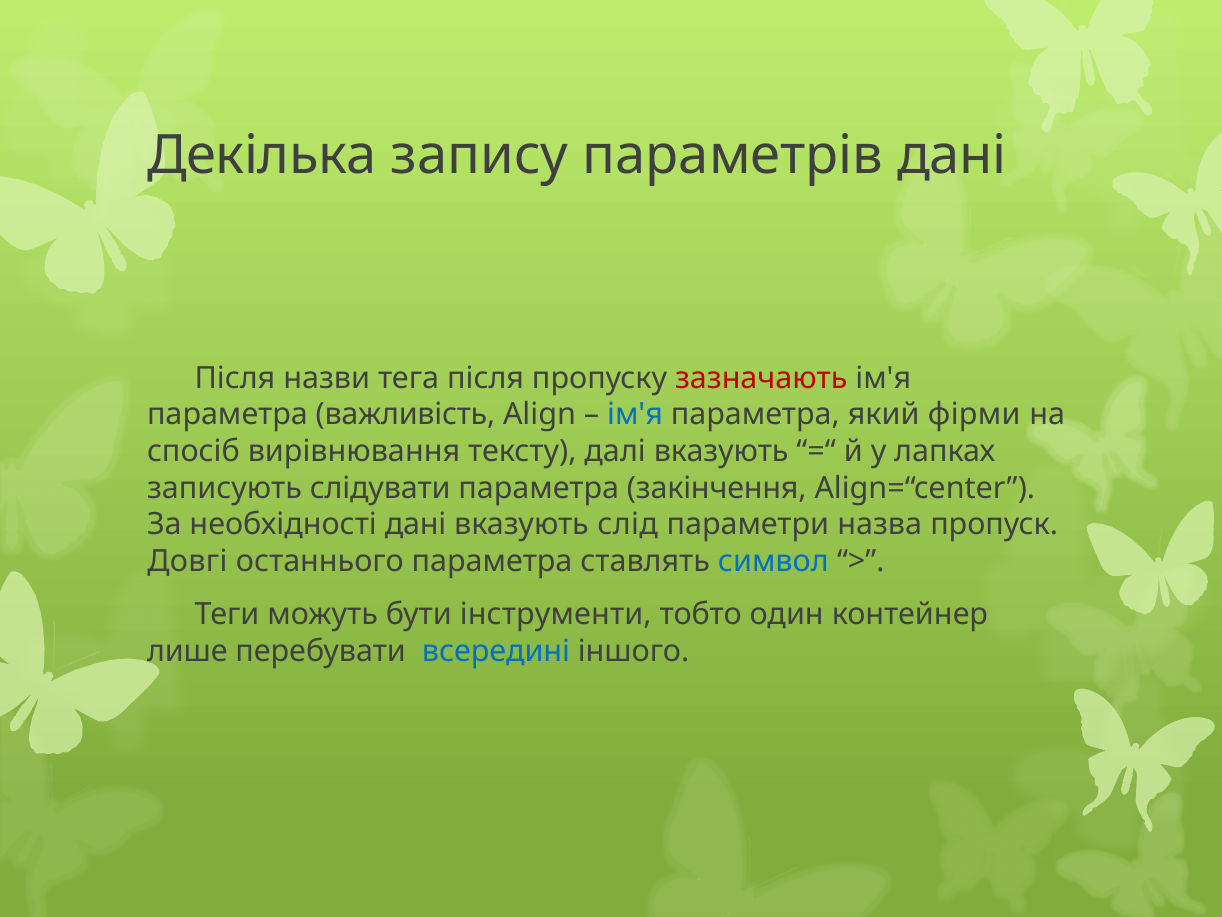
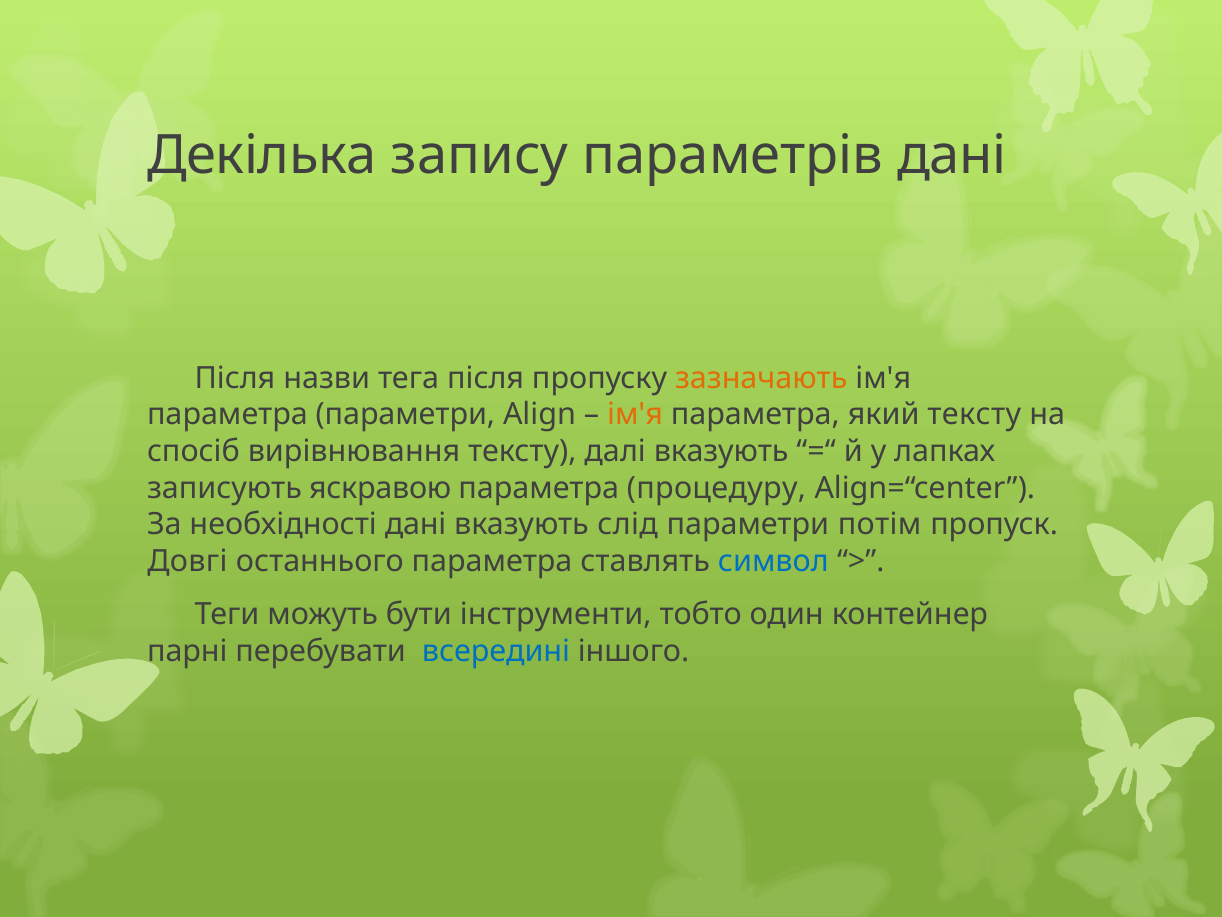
зазначають colour: red -> orange (761, 378)
параметра важливість: важливість -> параметри (405, 415)
ім'я colour: blue -> orange (635, 415)
який фірми: фірми -> тексту (974, 415)
слідувати: слідувати -> яскравою (380, 488)
закінчення: закінчення -> процедуру (716, 488)
назва: назва -> потім (880, 525)
лише: лише -> парні (187, 651)
